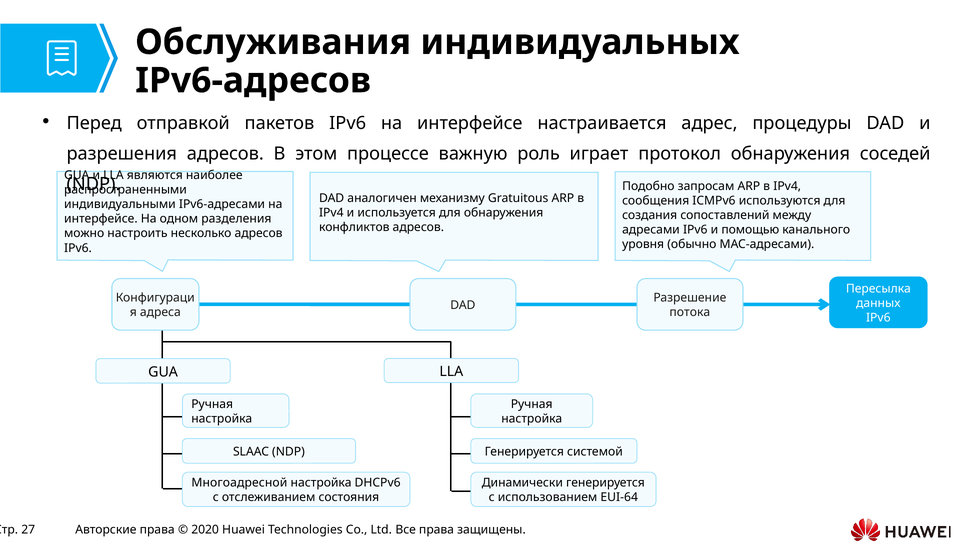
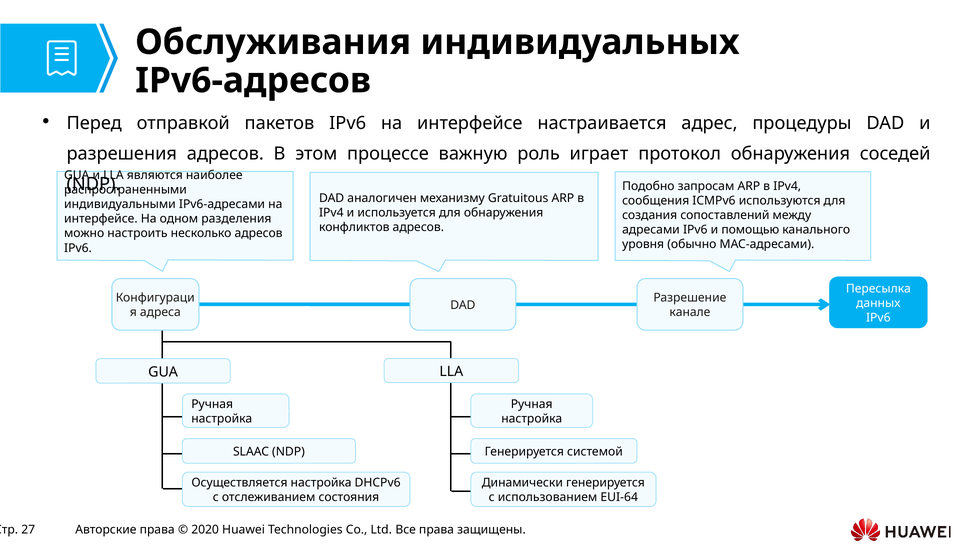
потока: потока -> канале (690, 312)
Многоадресной: Многоадресной -> Осуществляется (239, 483)
